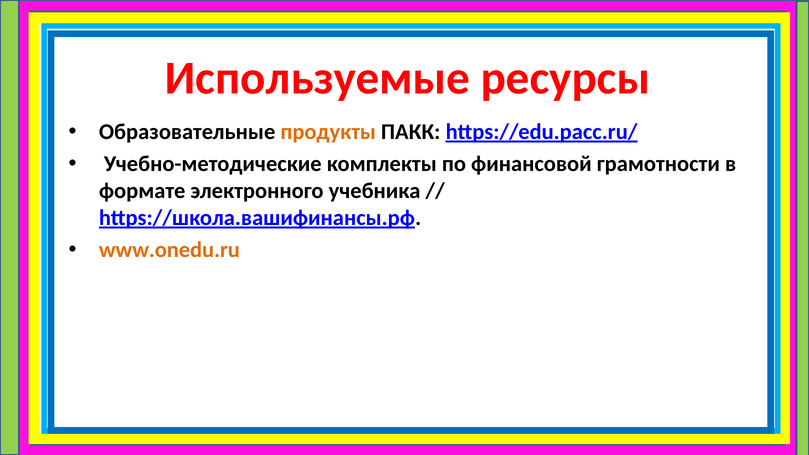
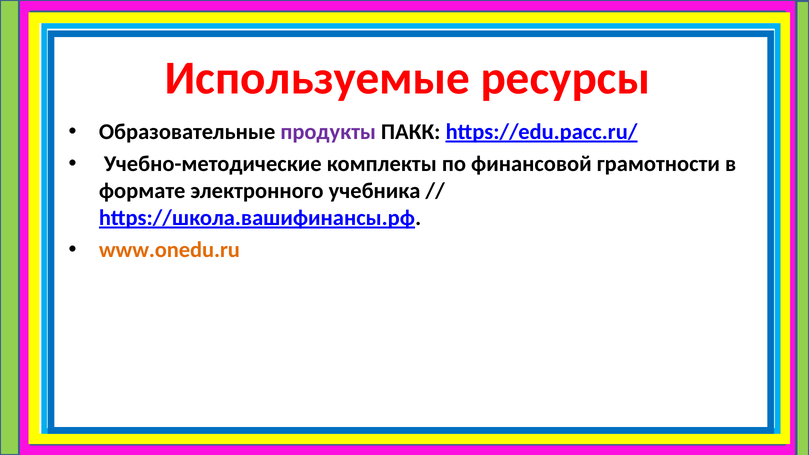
продукты colour: orange -> purple (328, 132)
